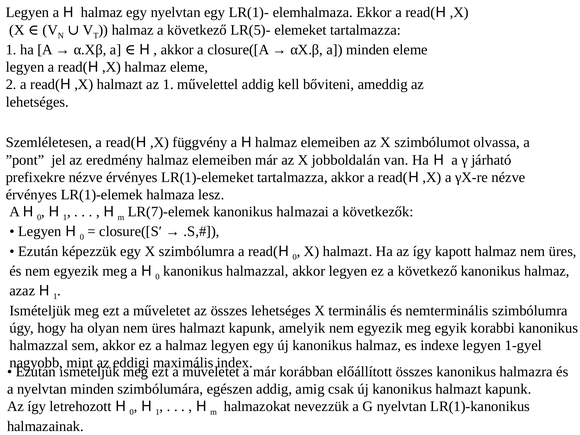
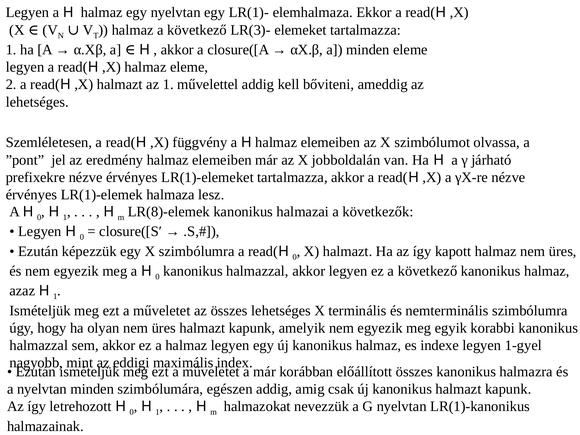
LR(5)-: LR(5)- -> LR(3)- (251, 30)
LR(7)-elemek: LR(7)-elemek -> LR(8)-elemek (169, 212)
